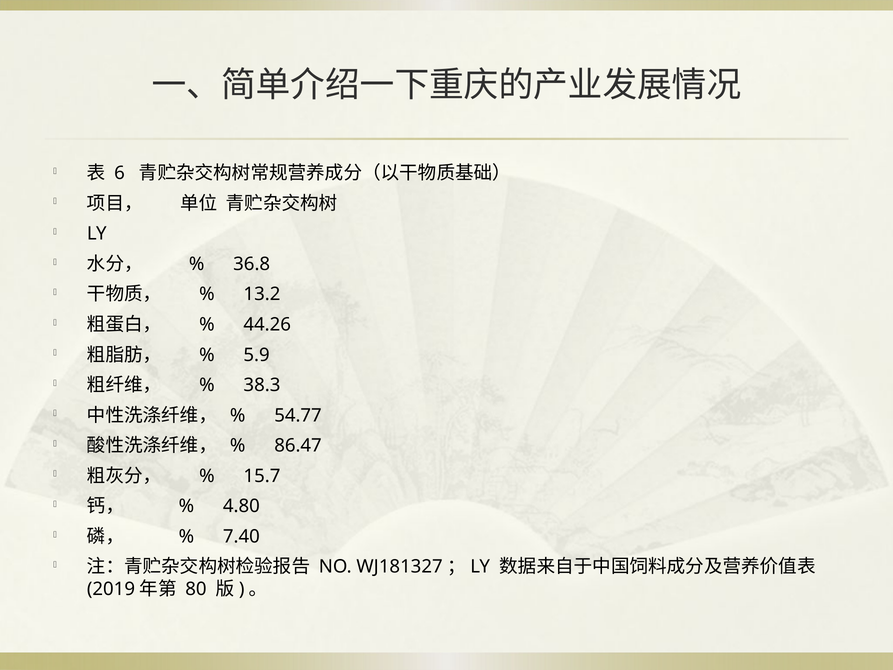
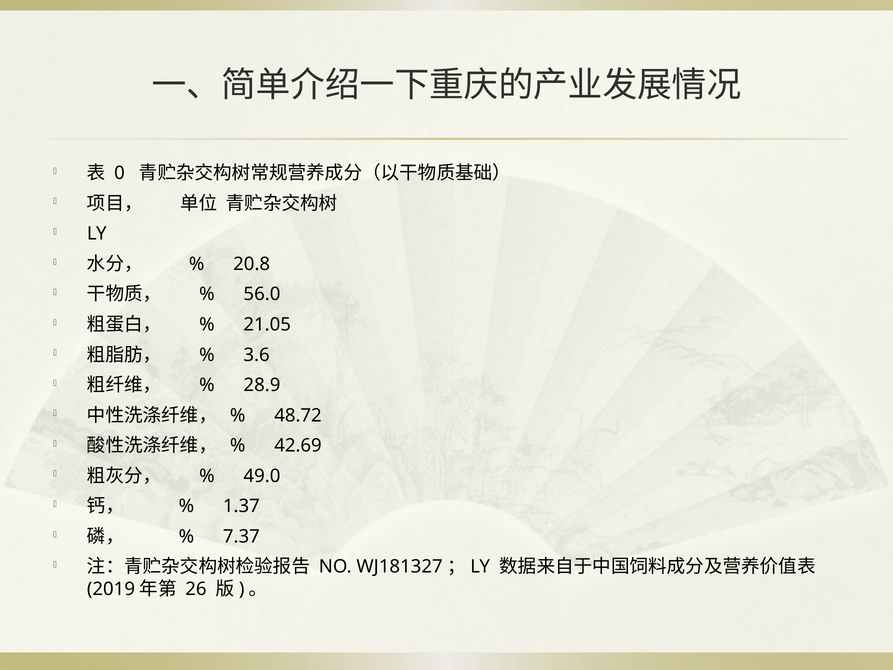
6: 6 -> 0 (120, 173)
36.8: 36.8 -> 20.8 (252, 264)
13.2: 13.2 -> 56.0 (262, 294)
44.26: 44.26 -> 21.05 (267, 324)
5.9: 5.9 -> 3.6 (257, 355)
38.3: 38.3 -> 28.9 (262, 385)
54.77: 54.77 -> 48.72 (298, 415)
86.47: 86.47 -> 42.69 (298, 446)
15.7: 15.7 -> 49.0 (262, 476)
4.80: 4.80 -> 1.37 (241, 506)
7.40: 7.40 -> 7.37 (241, 536)
80: 80 -> 26 (196, 589)
